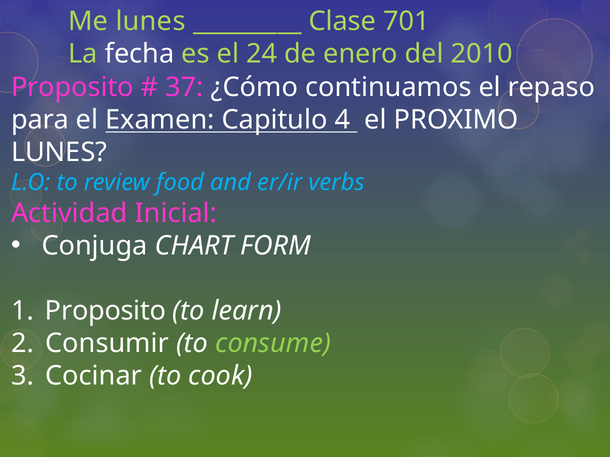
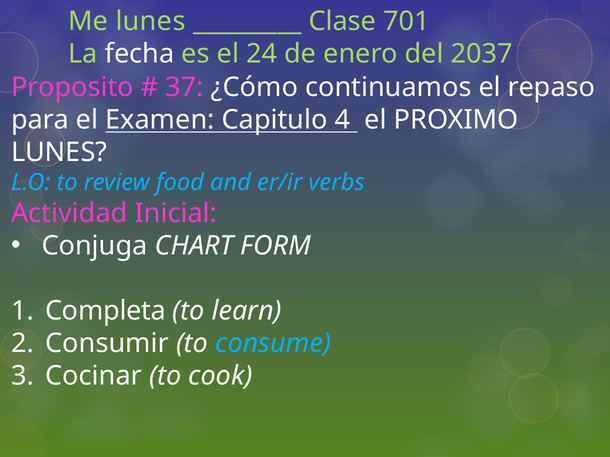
2010: 2010 -> 2037 (482, 54)
Proposito: Proposito -> Completa (106, 311)
consume colour: light green -> light blue (273, 344)
